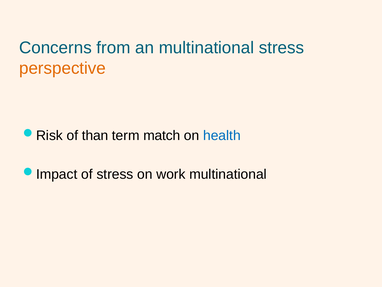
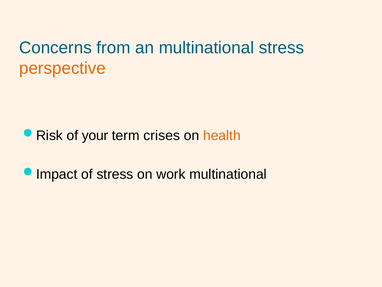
than: than -> your (95, 135)
match: match -> crises (162, 135)
health colour: blue -> orange (222, 135)
